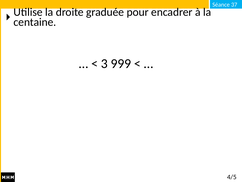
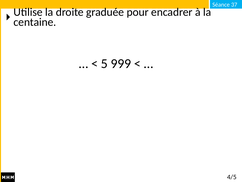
3: 3 -> 5 (104, 63)
